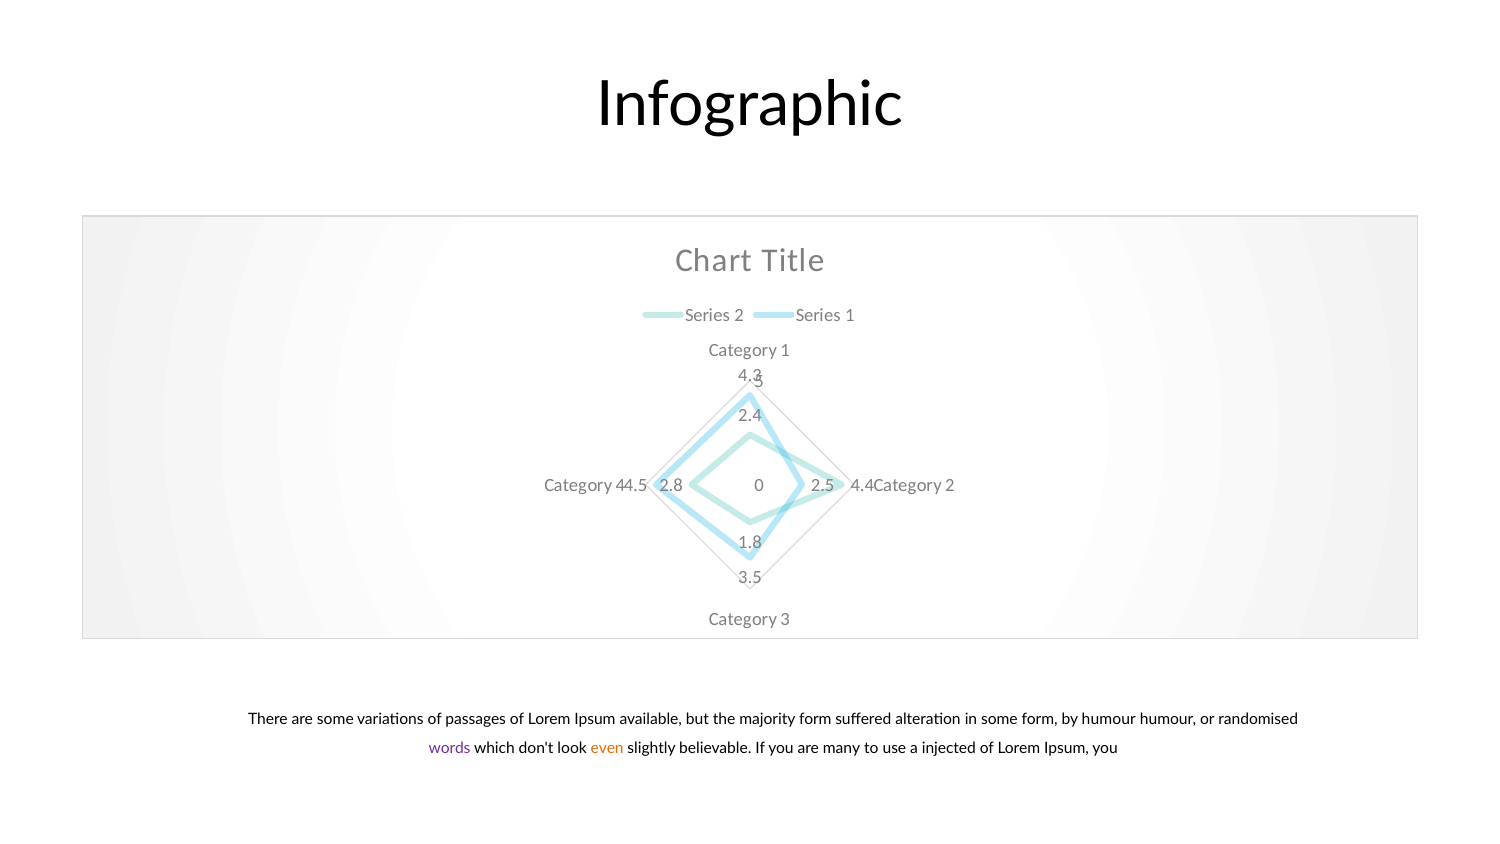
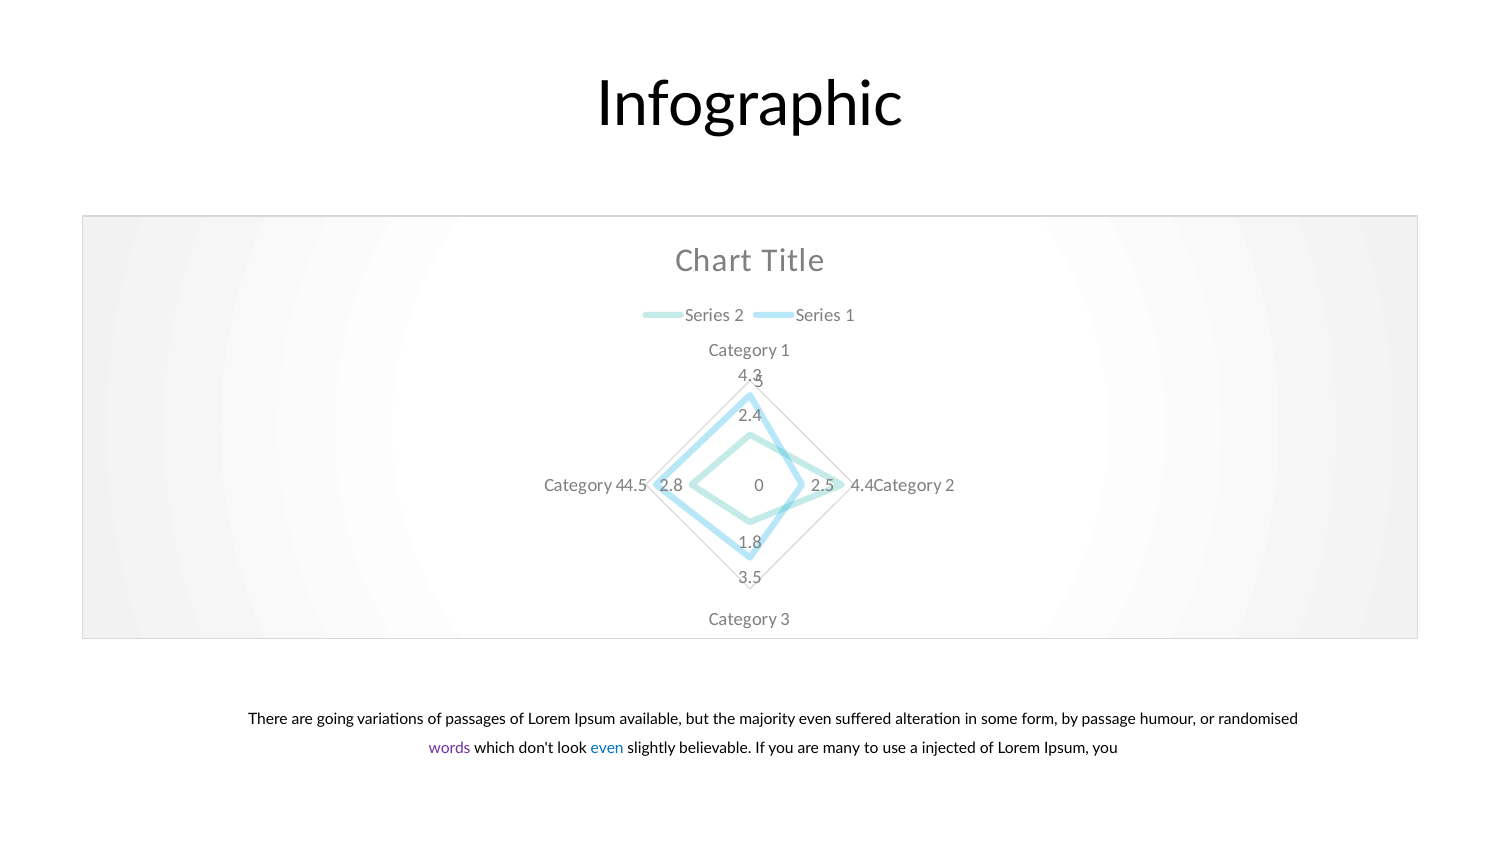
are some: some -> going (335, 720)
majority form: form -> even (815, 720)
by humour: humour -> passage (1109, 720)
even colour: orange -> blue (607, 748)
